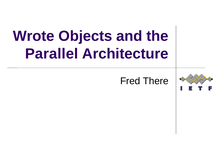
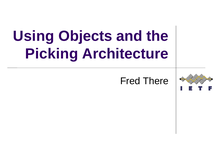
Wrote: Wrote -> Using (34, 36)
Parallel: Parallel -> Picking (52, 54)
